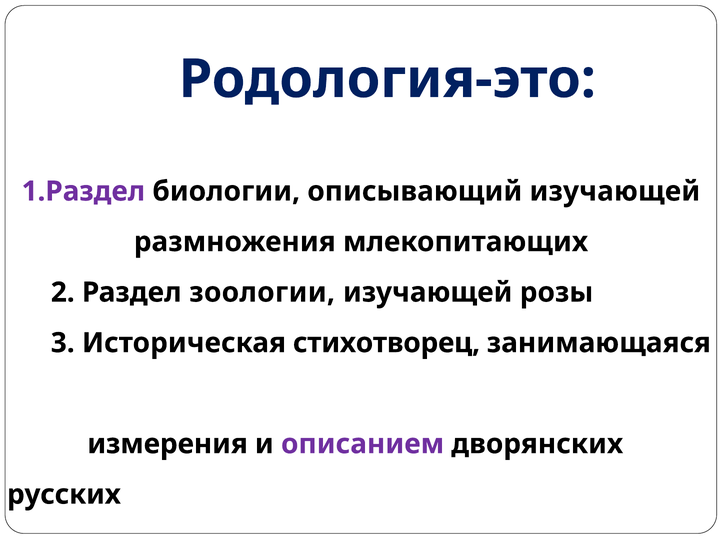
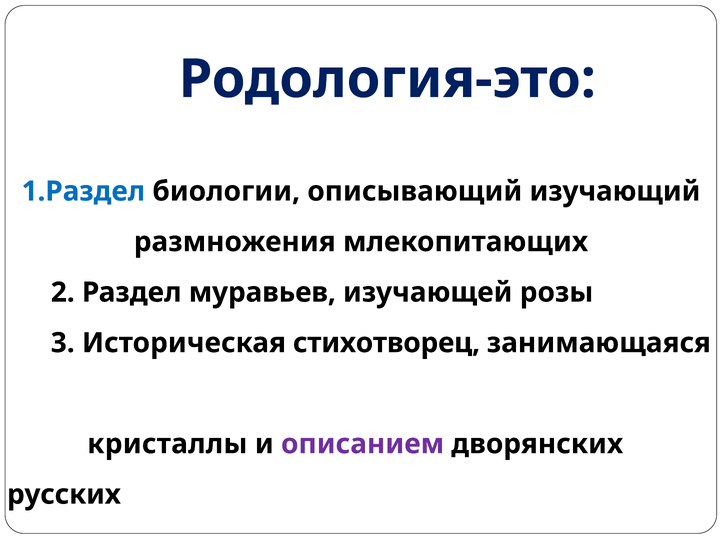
1.Раздел colour: purple -> blue (83, 192)
описывающий изучающей: изучающей -> изучающий (615, 192)
зоологии: зоологии -> муравьев (262, 293)
измерения: измерения -> кристаллы (167, 444)
